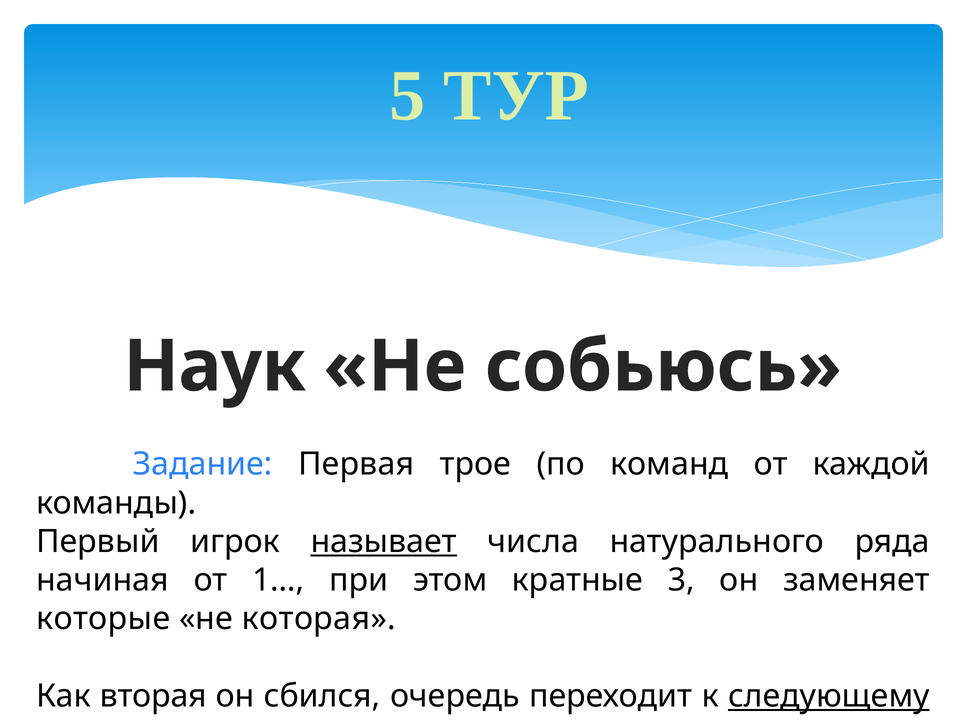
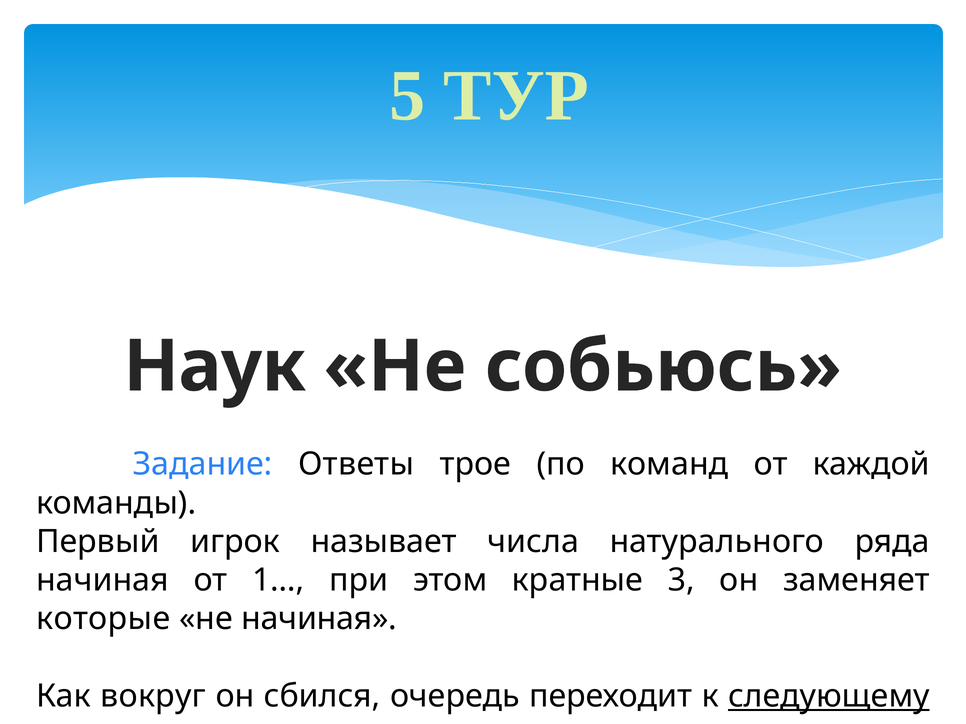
Первая: Первая -> Ответы (356, 465)
называет underline: present -> none (384, 542)
не которая: которая -> начиная (319, 619)
вторая: вторая -> вокруг (153, 696)
